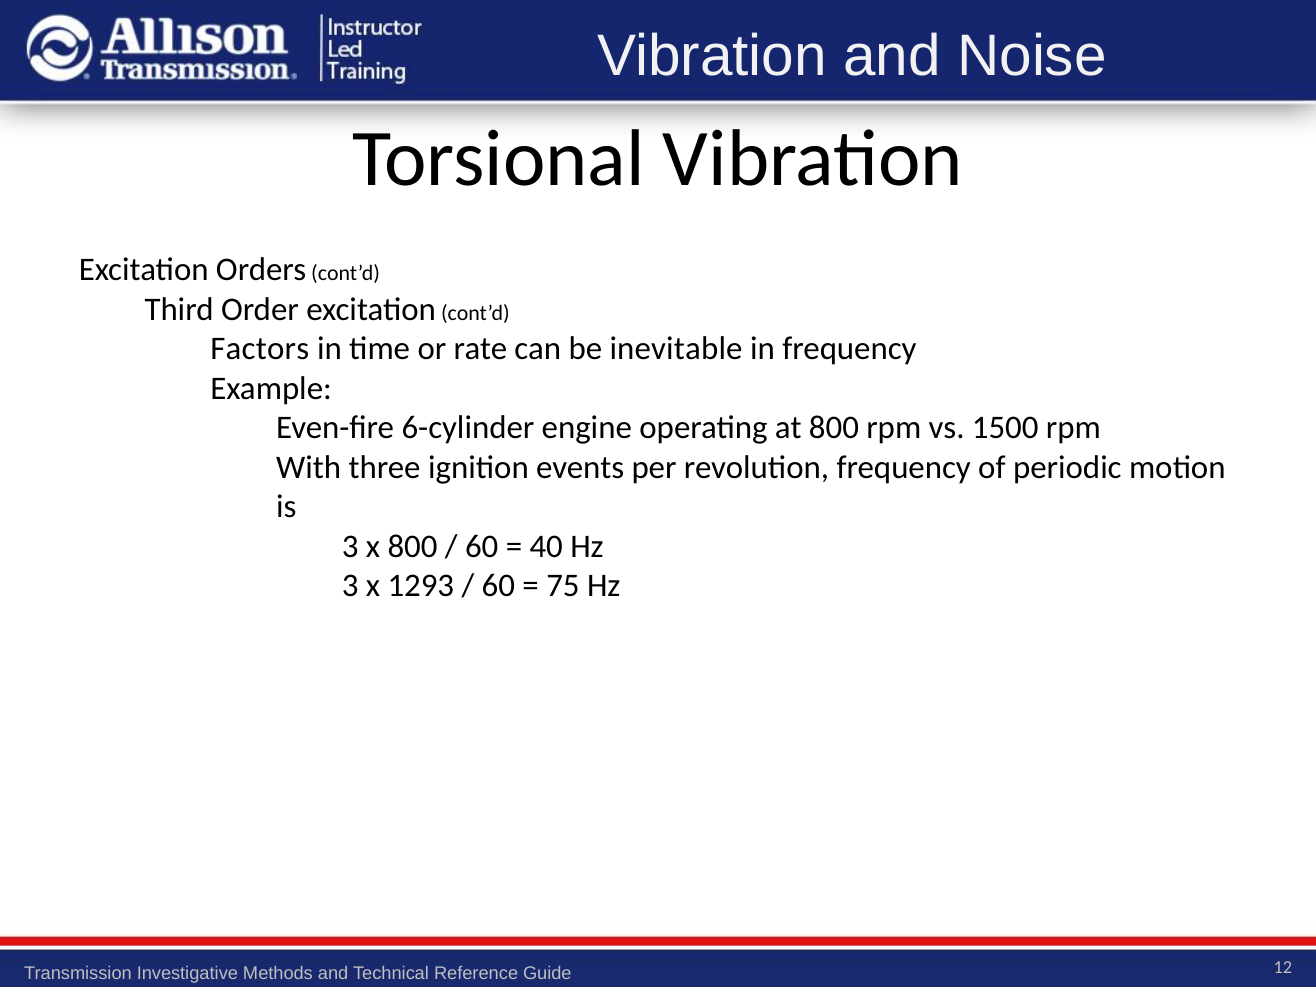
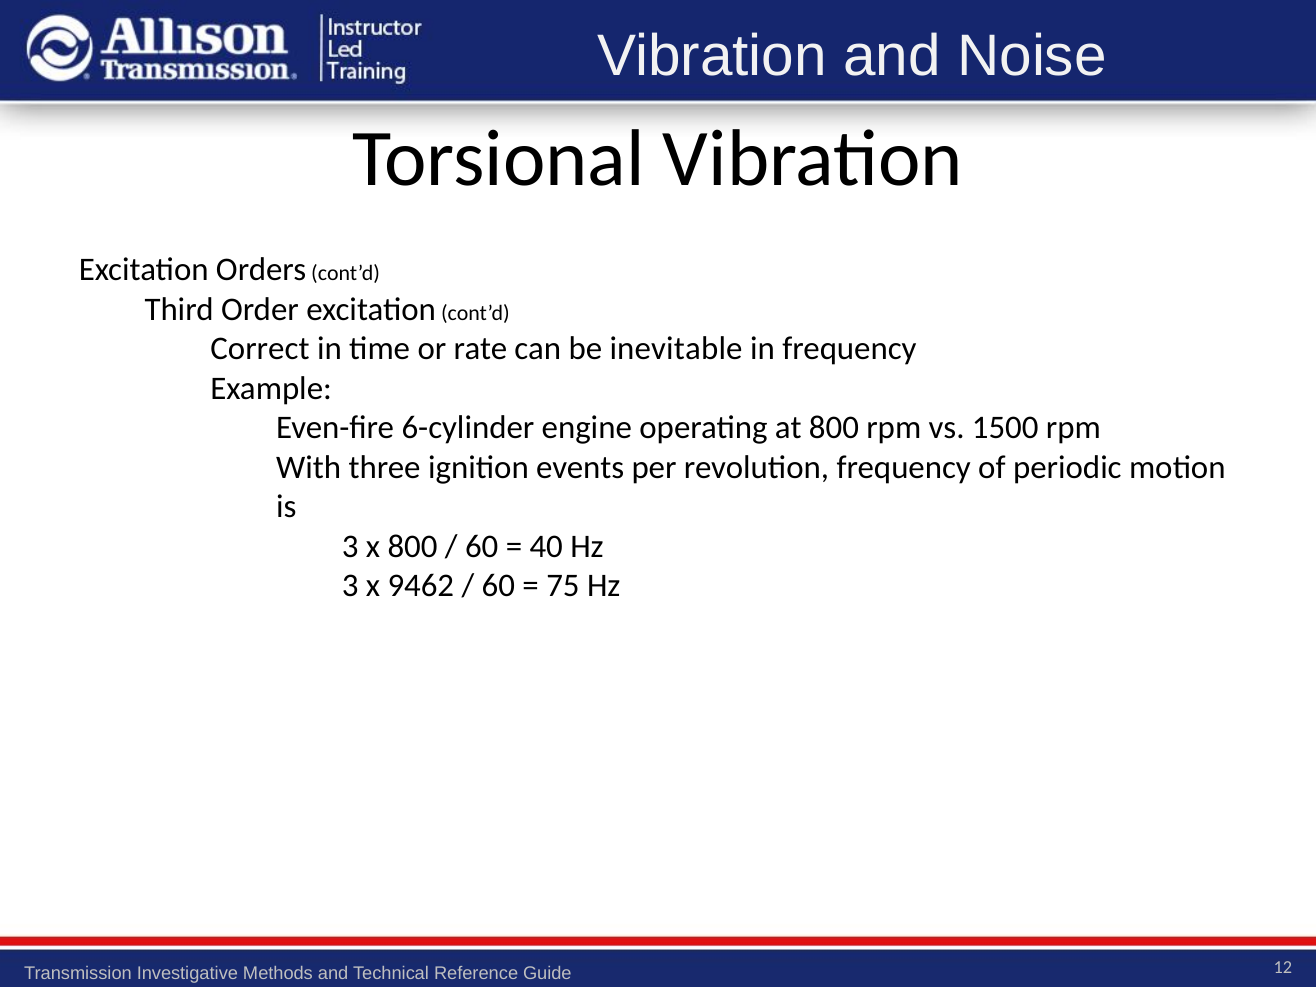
Factors: Factors -> Correct (260, 349)
1293: 1293 -> 9462 (421, 586)
